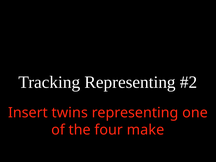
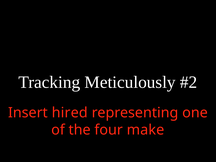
Tracking Representing: Representing -> Meticulously (130, 82)
twins: twins -> hired (70, 113)
